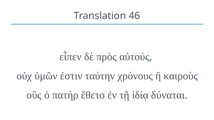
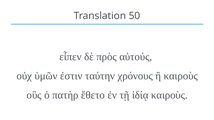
46: 46 -> 50 (134, 16)
ἰδίᾳ δύναται: δύναται -> καιροὺς (169, 95)
